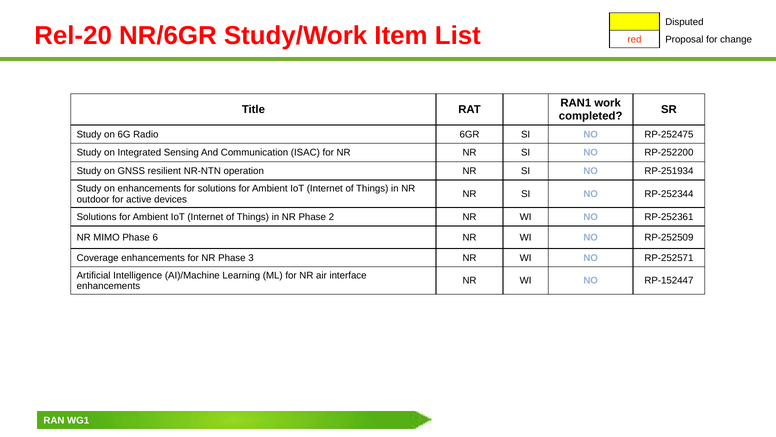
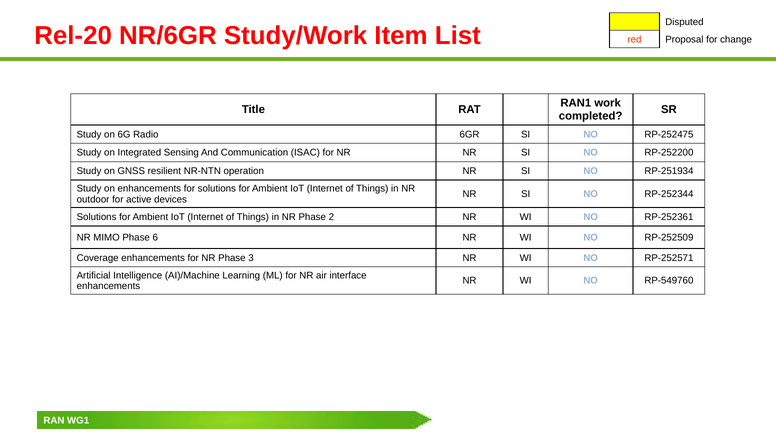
RP-152447: RP-152447 -> RP-549760 (669, 280)
